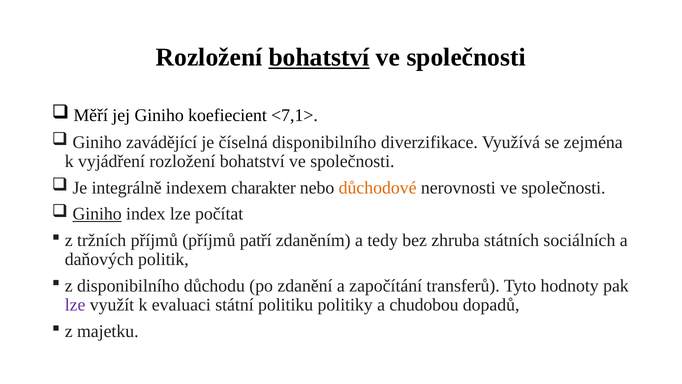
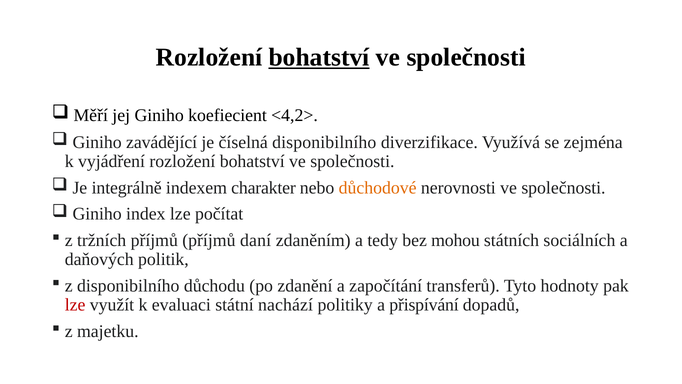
<7,1>: <7,1> -> <4,2> (295, 115)
Giniho underline: present -> none (97, 214)
patří: patří -> daní (256, 240)
zhruba: zhruba -> mohou (456, 240)
lze colour: purple -> red (75, 305)
politiku: politiku -> nachází (286, 305)
chudobou: chudobou -> přispívání (424, 305)
